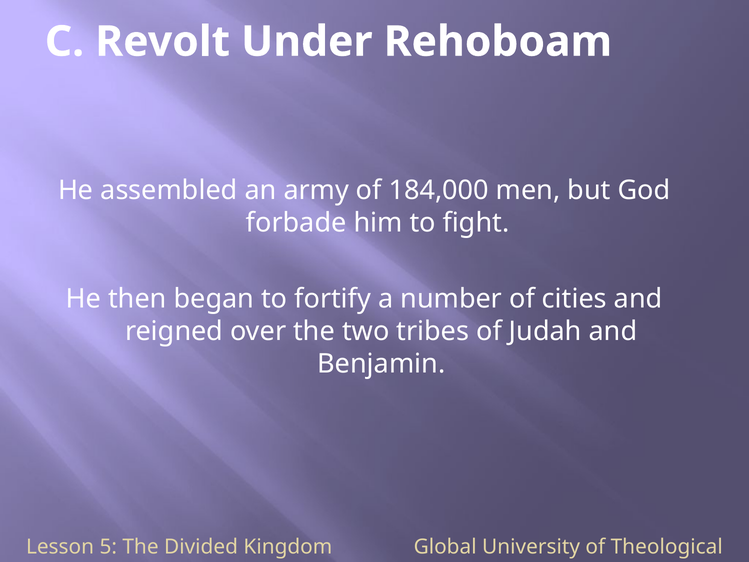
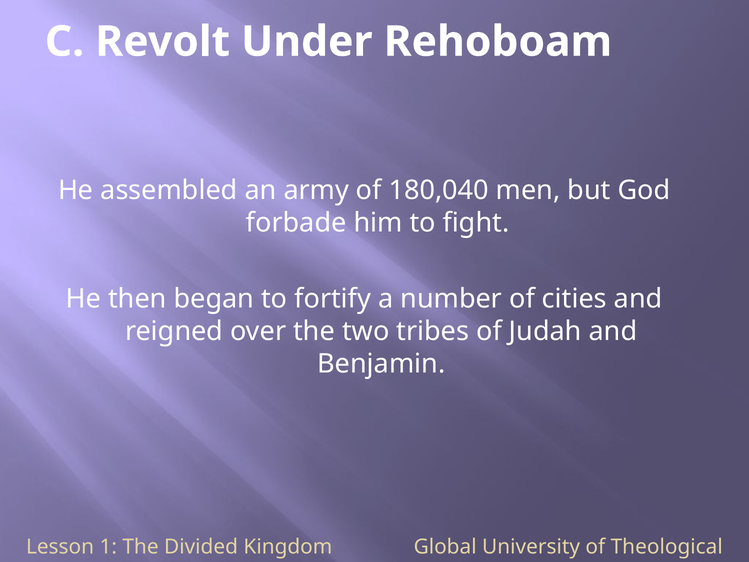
184,000: 184,000 -> 180,040 (439, 190)
5: 5 -> 1 (108, 547)
